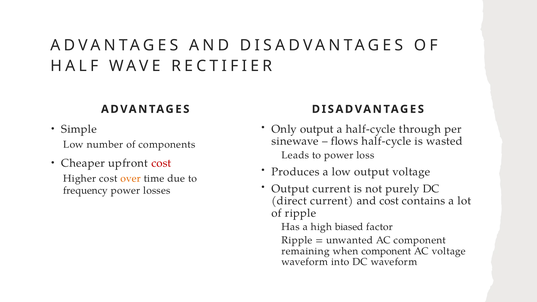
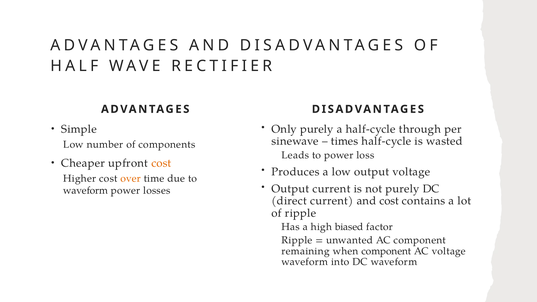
Only output: output -> purely (317, 129)
flows: flows -> times (345, 141)
cost colour: red -> orange (161, 163)
frequency: frequency -> waveform (86, 191)
